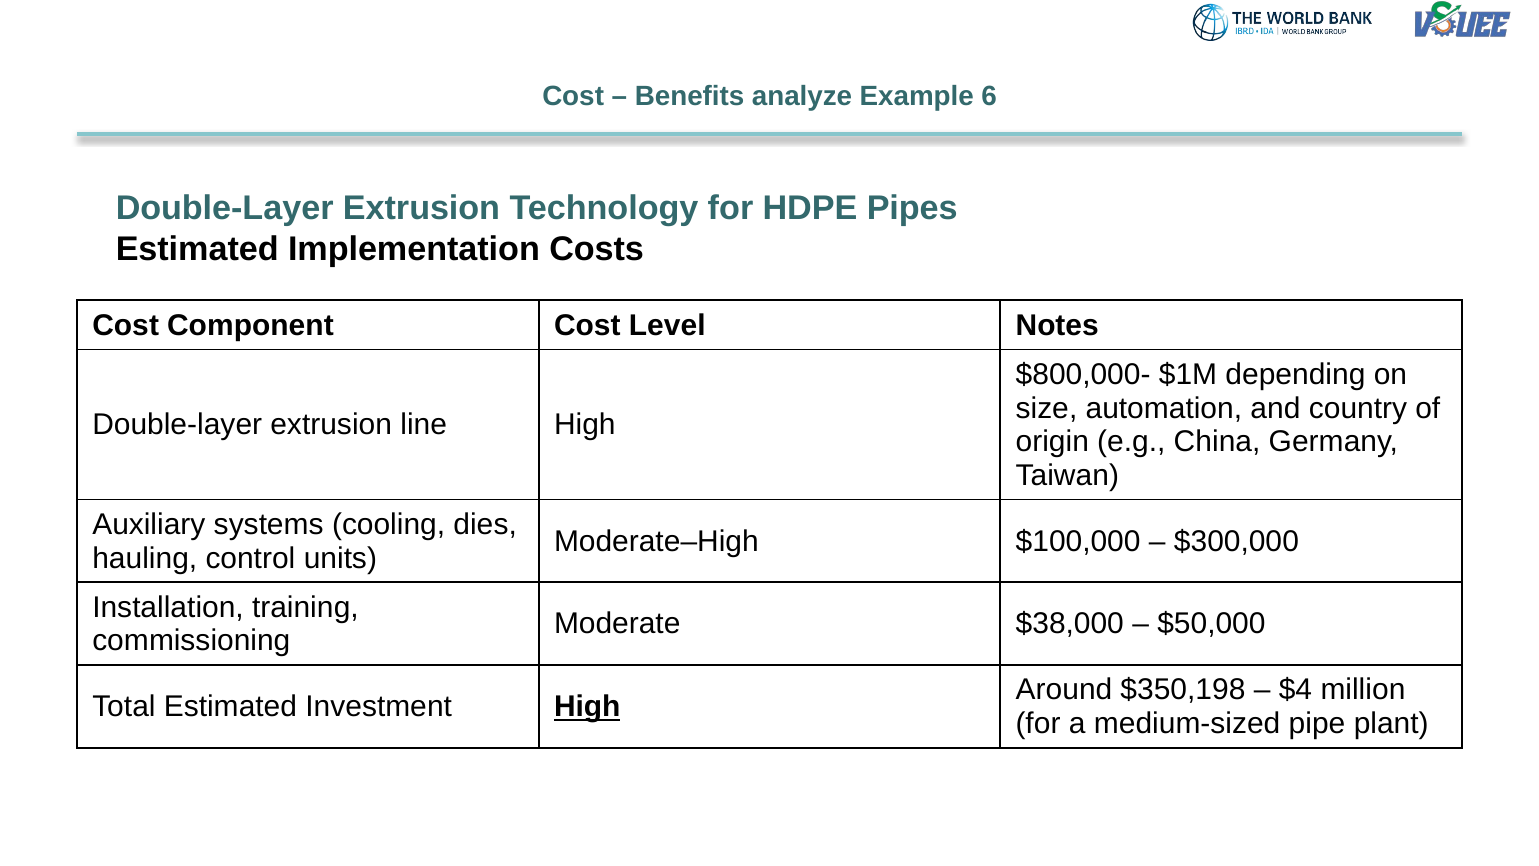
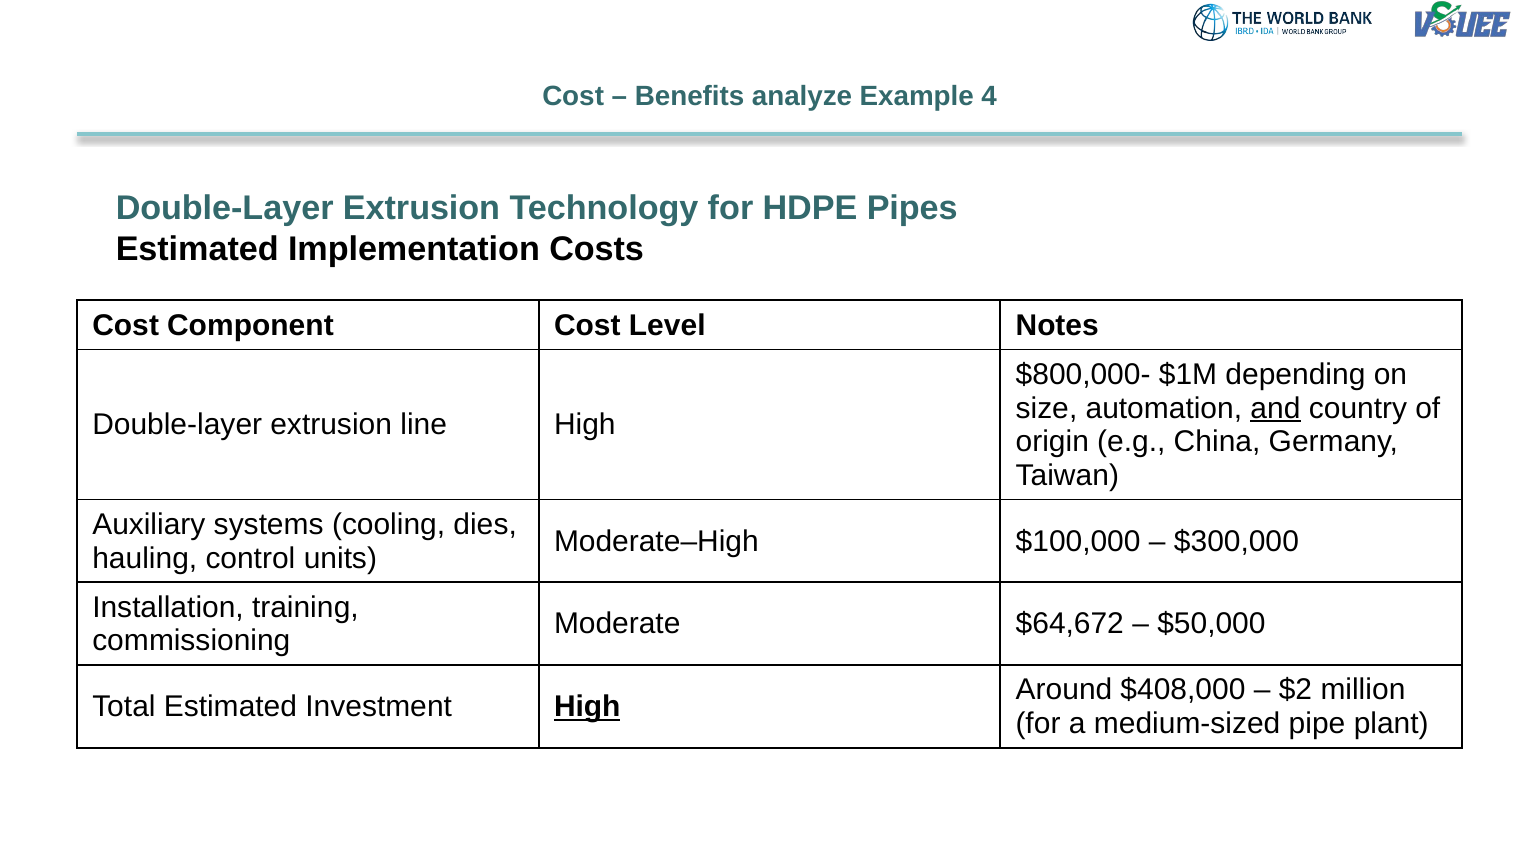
6: 6 -> 4 (989, 96)
and underline: none -> present (1275, 408)
$38,000: $38,000 -> $64,672 (1070, 624)
$350,198: $350,198 -> $408,000 (1183, 690)
$4: $4 -> $2 (1295, 690)
